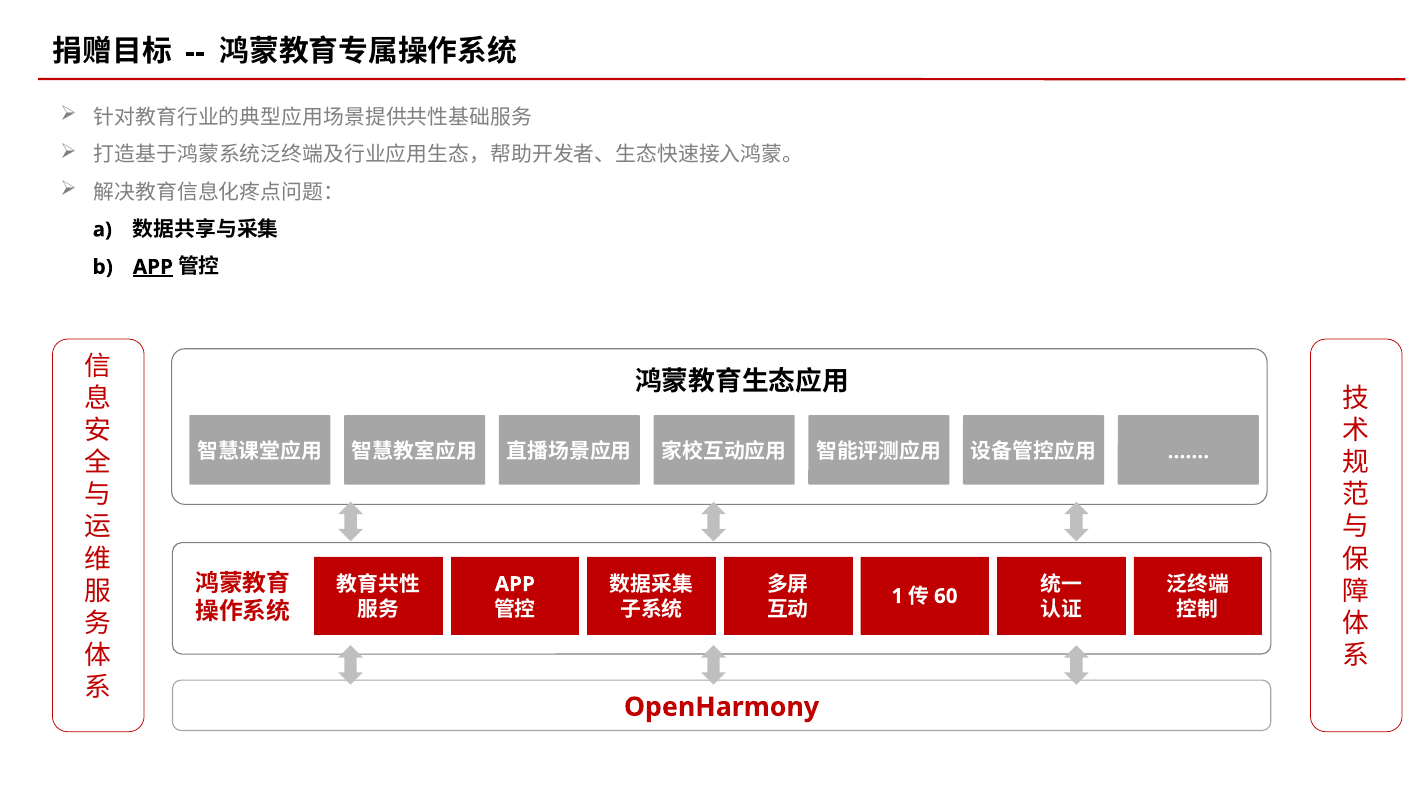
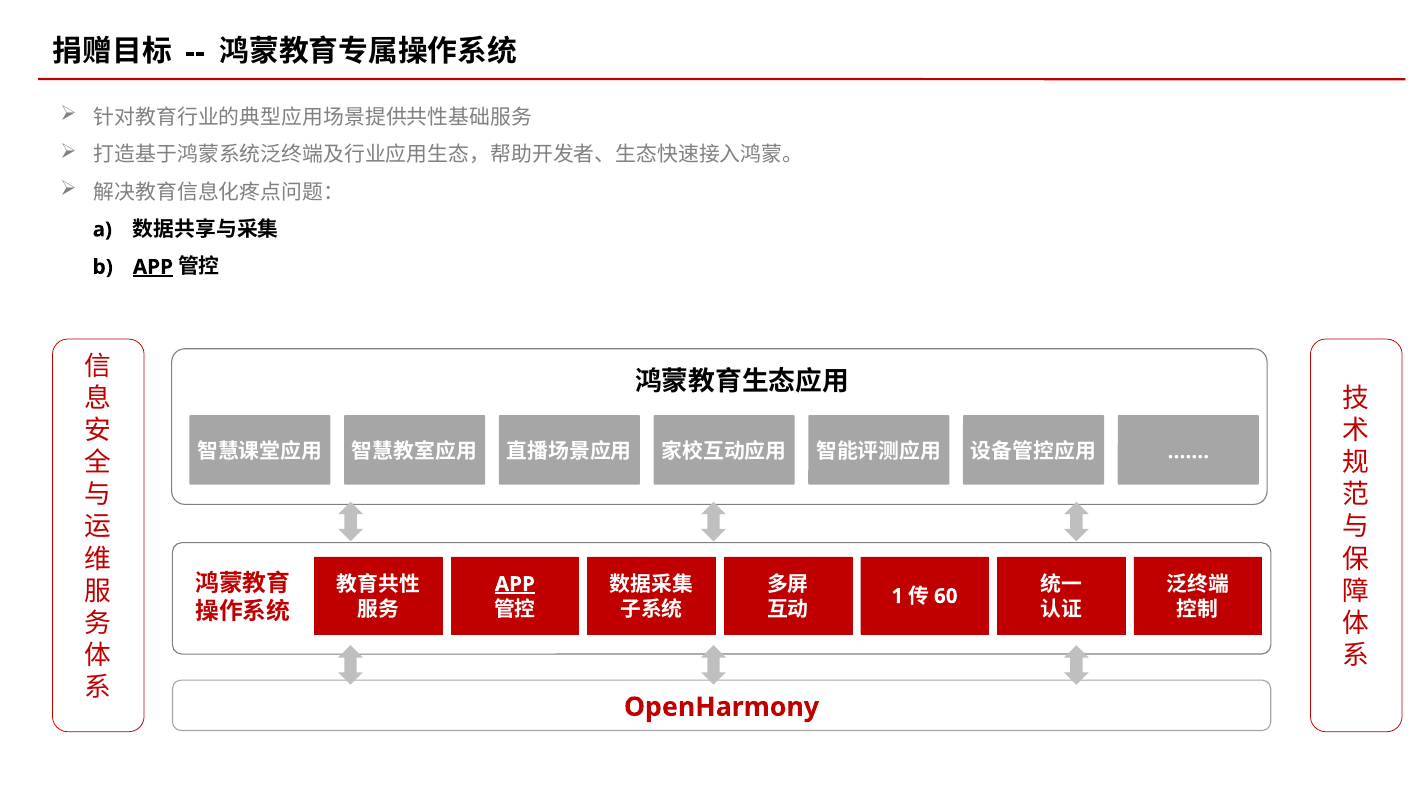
APP underline: none -> present (515, 585)
